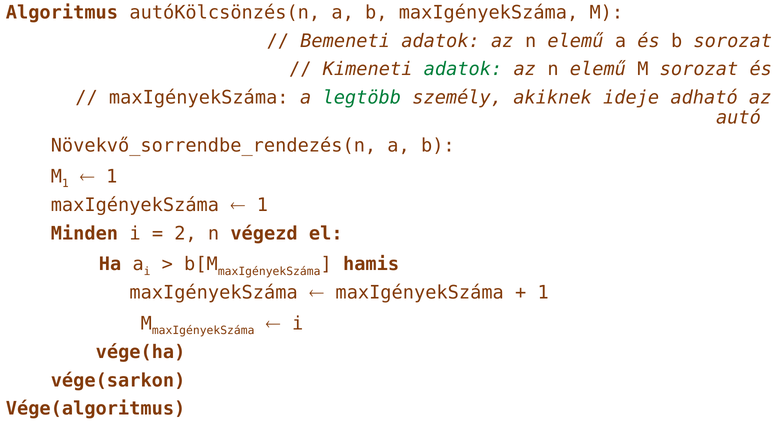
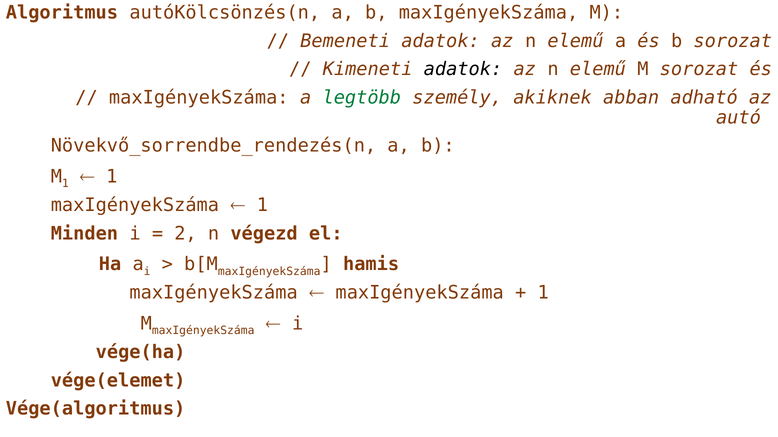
adatok colour: green -> black (463, 69)
ideje: ideje -> abban (631, 98)
vége(sarkon: vége(sarkon -> vége(elemet (118, 381)
